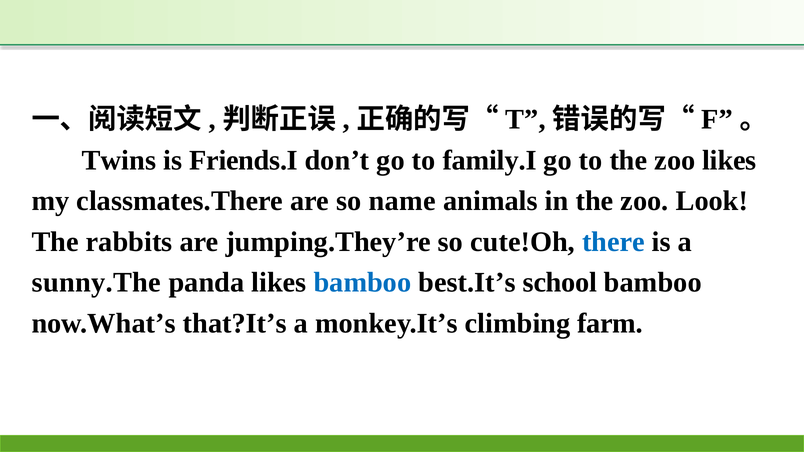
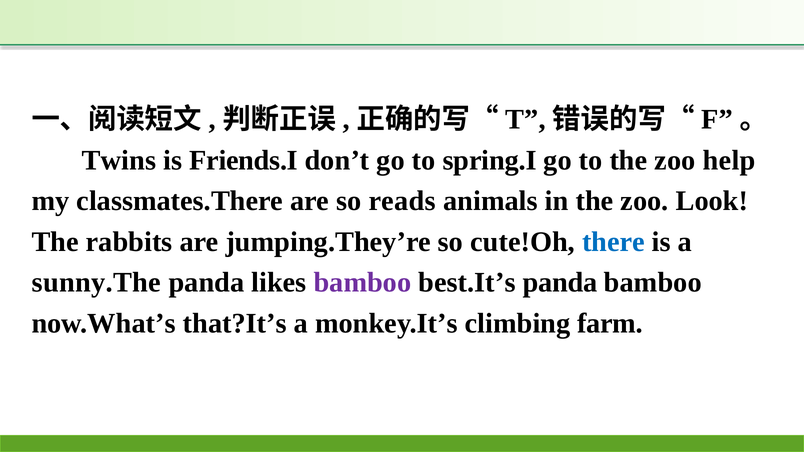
family.I: family.I -> spring.I (490, 160)
zoo likes: likes -> help (729, 160)
name: name -> reads (402, 201)
bamboo colour: blue -> purple (362, 283)
best.It’s school: school -> panda (560, 283)
